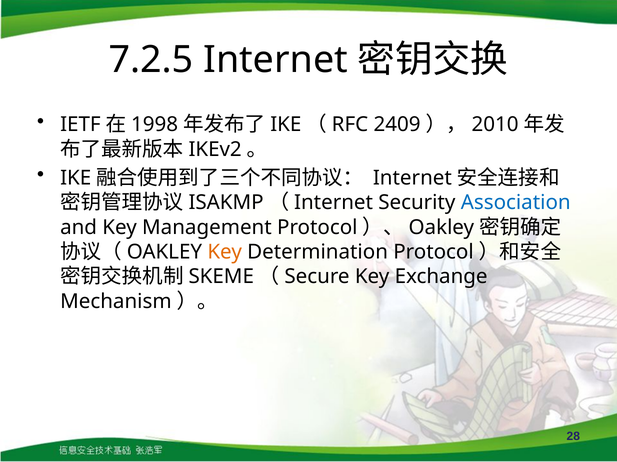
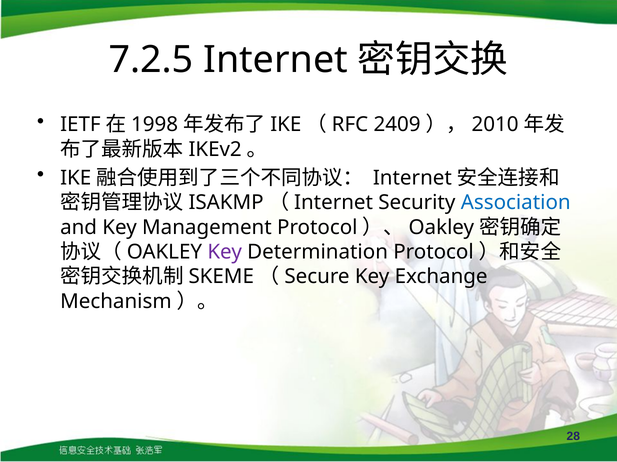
Key colour: orange -> purple (225, 252)
